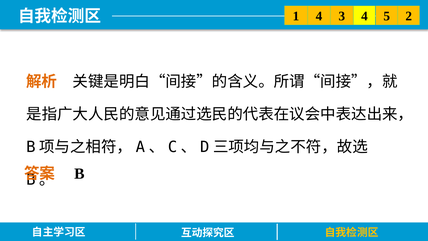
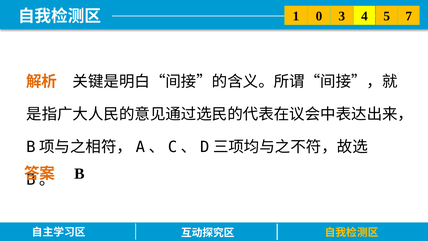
1 4: 4 -> 0 (319, 16)
2: 2 -> 7 (409, 16)
